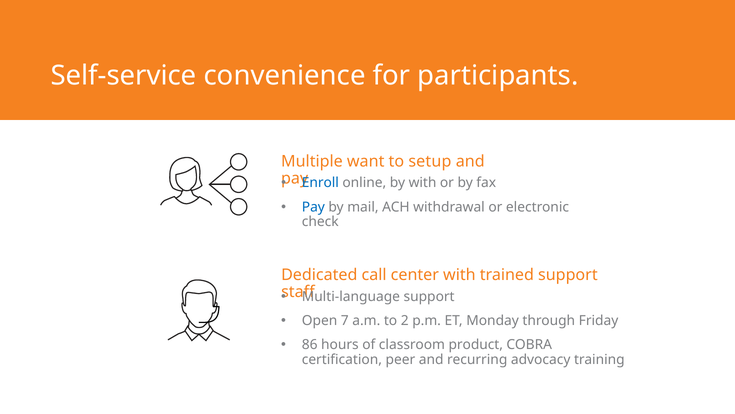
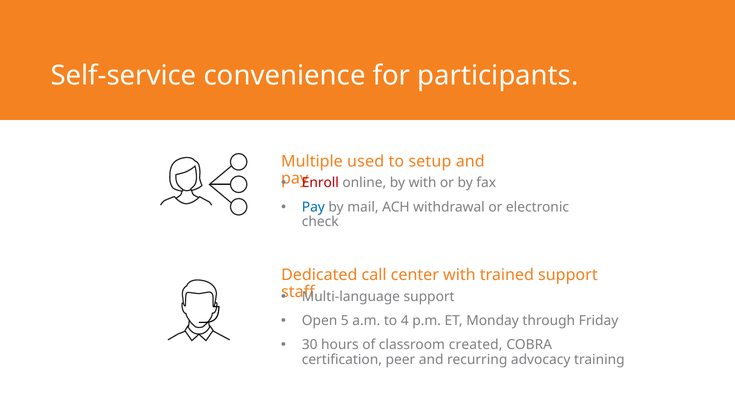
want: want -> used (366, 161)
Enroll colour: blue -> red (320, 183)
7: 7 -> 5 (345, 320)
2: 2 -> 4 (405, 320)
86: 86 -> 30 (310, 344)
product: product -> created (476, 344)
